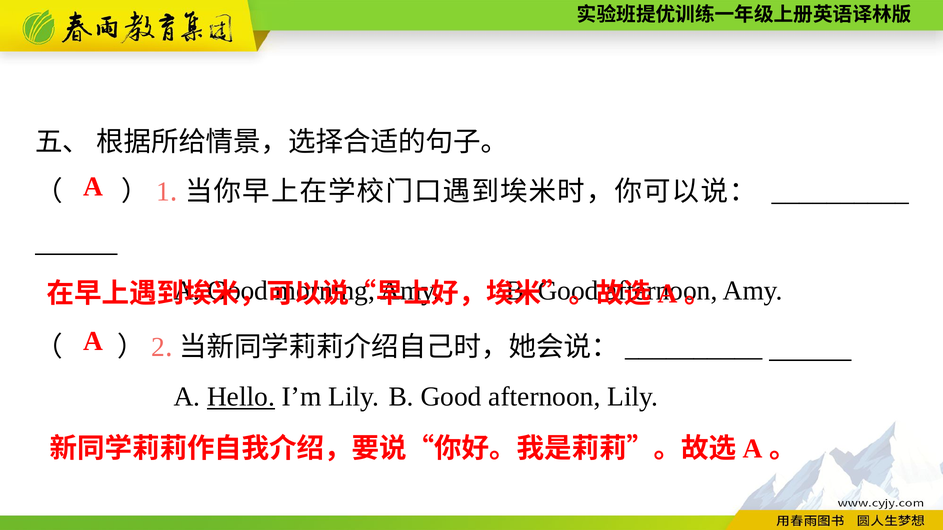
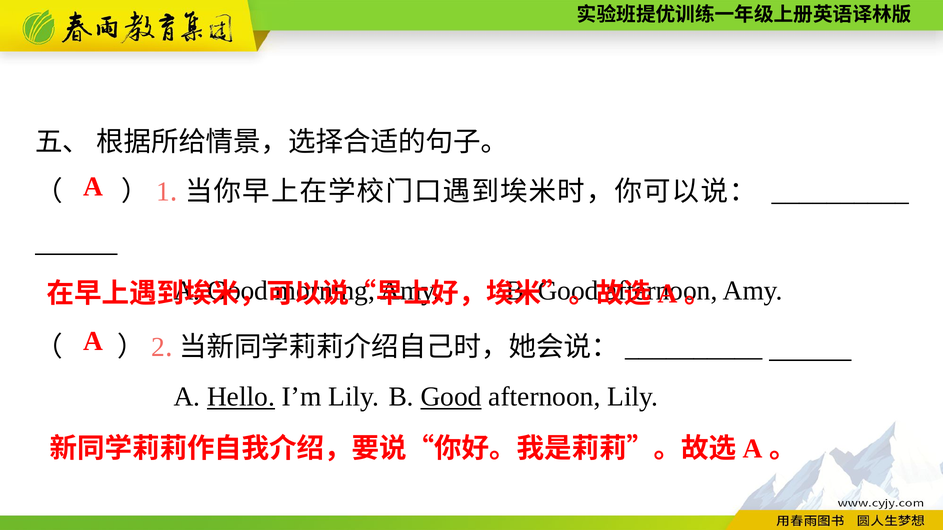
Good underline: none -> present (451, 397)
